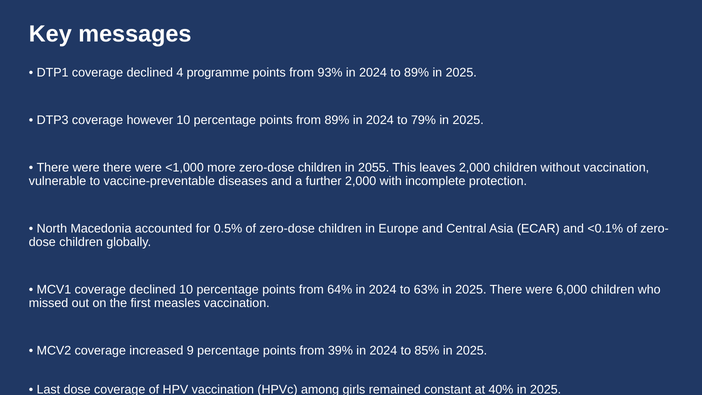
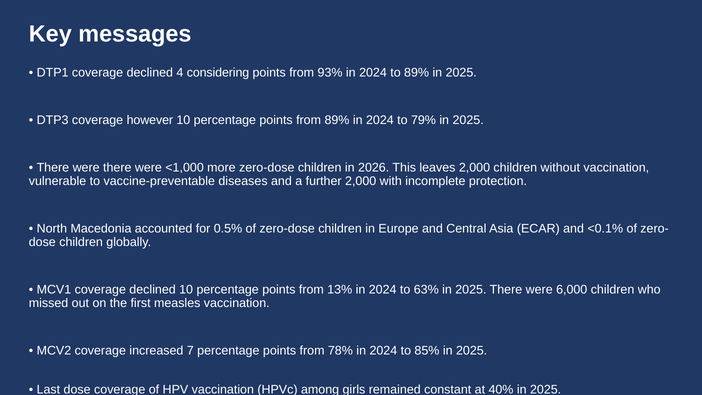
programme: programme -> considering (218, 72)
2055: 2055 -> 2026 (374, 168)
64%: 64% -> 13% (340, 290)
9: 9 -> 7 (190, 351)
39%: 39% -> 78% (340, 351)
